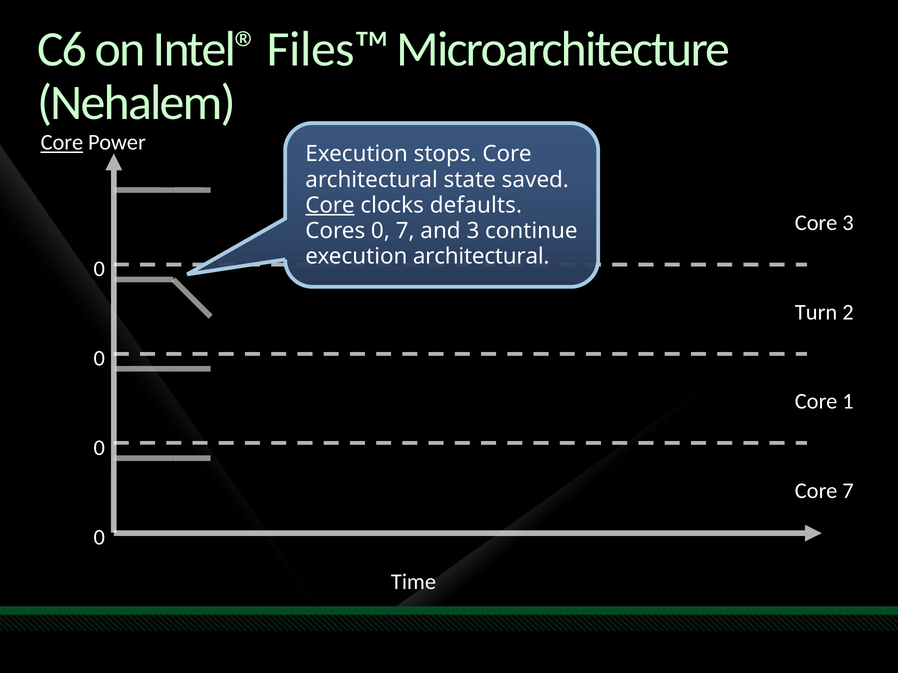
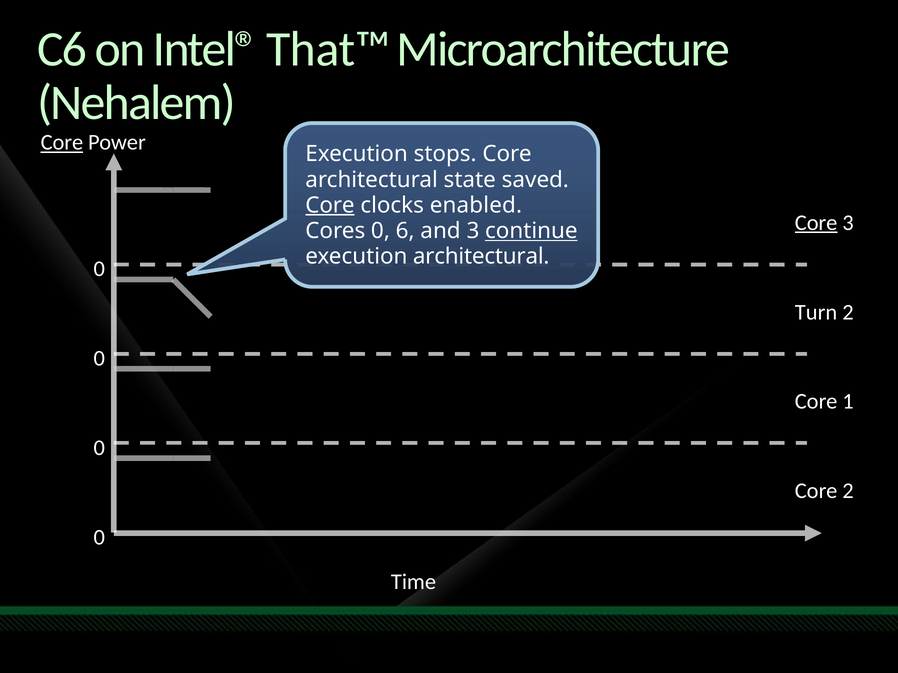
Files™: Files™ -> That™ (328, 49)
defaults: defaults -> enabled (476, 205)
Core underline: none -> present (816, 223)
0 7: 7 -> 6 (405, 231)
continue underline: none -> present (531, 231)
Core 7: 7 -> 2 (848, 491)
